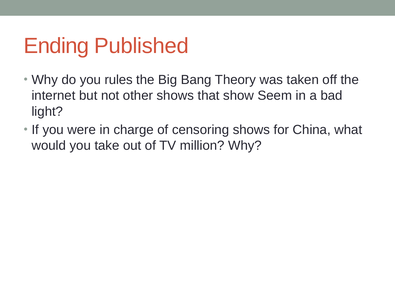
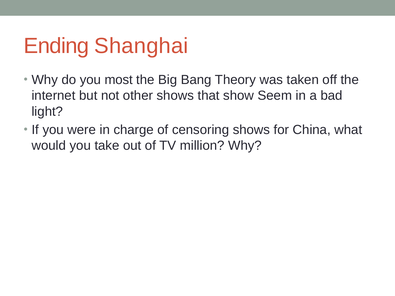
Published: Published -> Shanghai (141, 46)
rules: rules -> most (119, 80)
